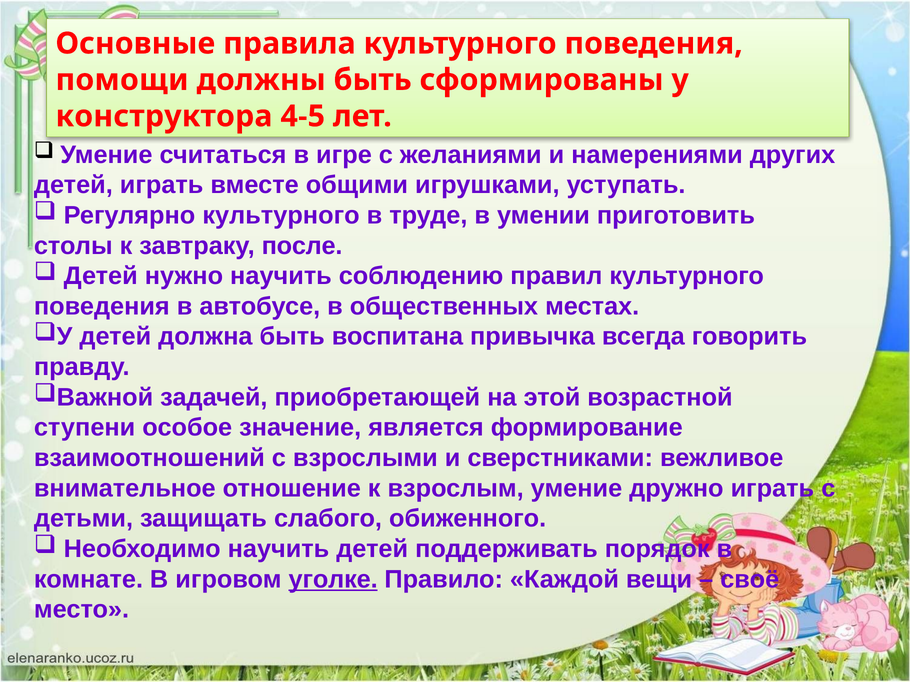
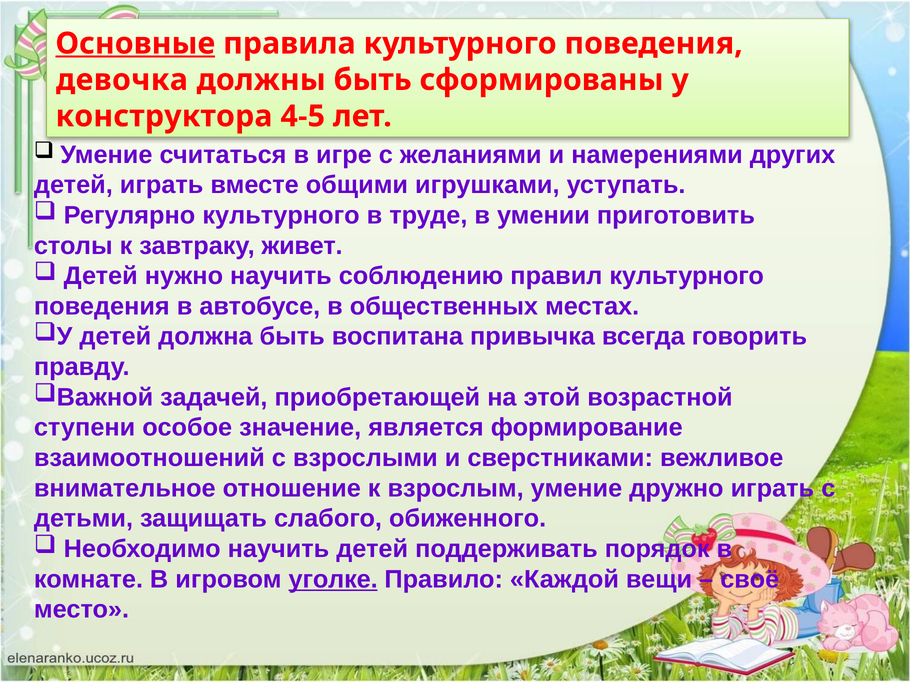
Основные underline: none -> present (135, 44)
помощи: помощи -> девочка (122, 80)
после: после -> живет (302, 246)
